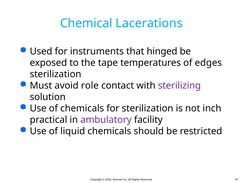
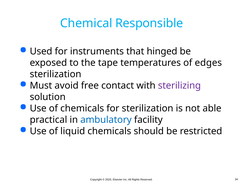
Lacerations: Lacerations -> Responsible (149, 23)
role: role -> free (90, 85)
inch: inch -> able (212, 108)
ambulatory colour: purple -> blue (106, 119)
